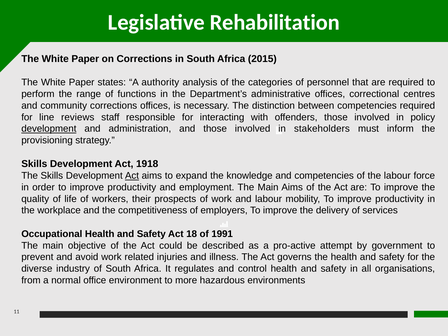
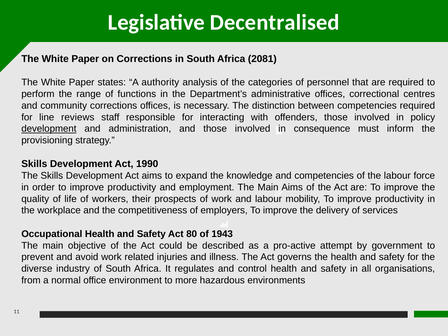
Rehabilitation: Rehabilitation -> Decentralised (275, 23)
2015: 2015 -> 2081 (262, 59)
stakeholders: stakeholders -> consequence (322, 129)
1918: 1918 -> 1990 (147, 164)
Act underline: present -> none (132, 176)
18: 18 -> 80 (192, 234)
1991: 1991 -> 1943 (222, 234)
